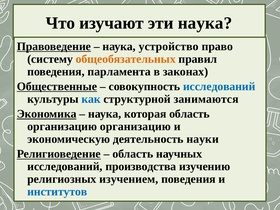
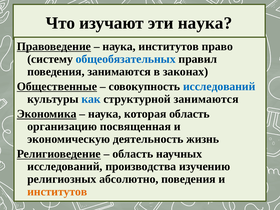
наука устройство: устройство -> институтов (169, 46)
общеобязательных colour: orange -> blue (126, 59)
поведения парламента: парламента -> занимаются (119, 72)
организацию организацию: организацию -> посвященная (135, 126)
науки: науки -> жизнь (203, 139)
изучением: изучением -> абсолютно (129, 179)
институтов colour: blue -> orange (57, 192)
